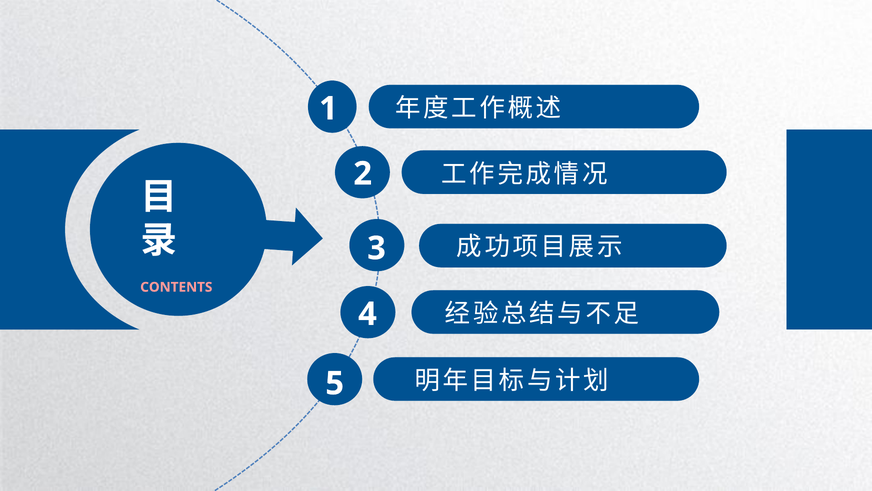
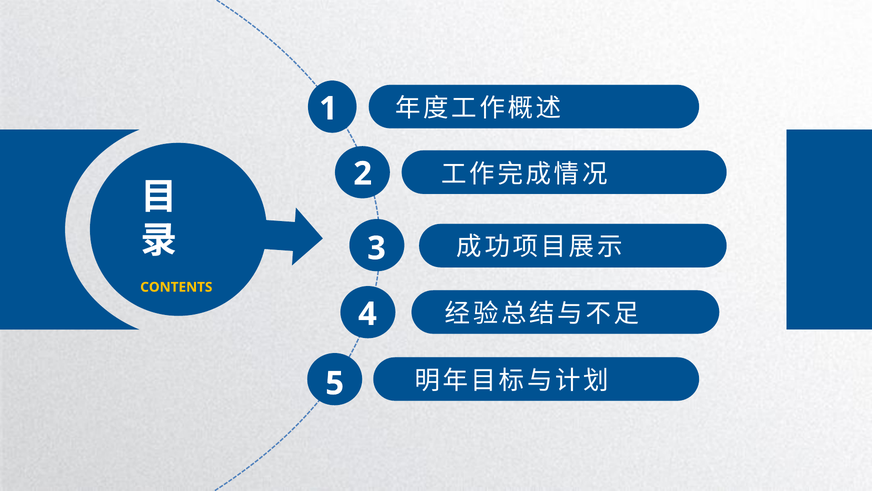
CONTENTS colour: pink -> yellow (176, 287)
